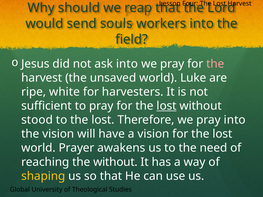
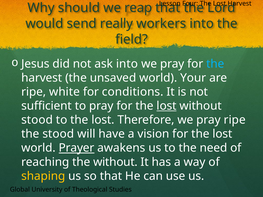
souls: souls -> really (117, 24)
the colour: pink -> light blue (215, 64)
Luke: Luke -> Your (193, 78)
harvesters: harvesters -> conditions (133, 92)
pray into: into -> ripe (235, 120)
the vision: vision -> stood (58, 134)
Prayer underline: none -> present (77, 148)
